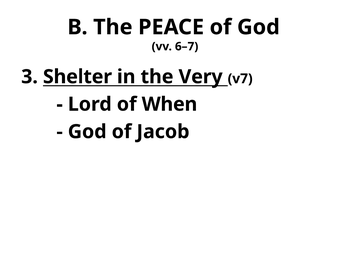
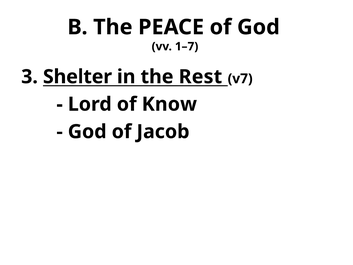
6–7: 6–7 -> 1–7 (187, 46)
Very: Very -> Rest (200, 77)
When: When -> Know (169, 104)
